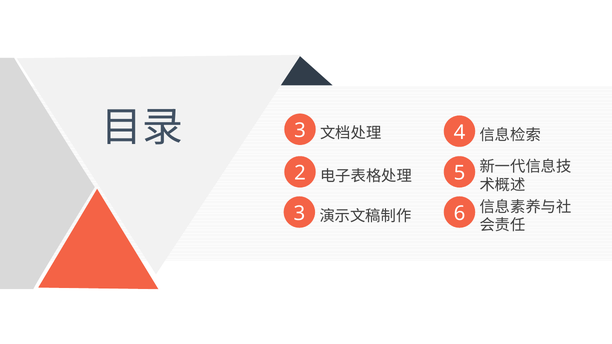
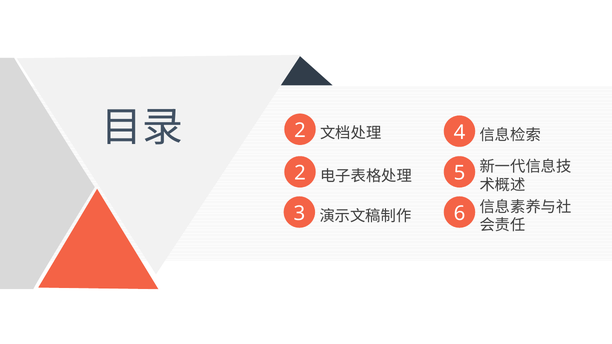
3: 3 -> 2 (300, 131)
